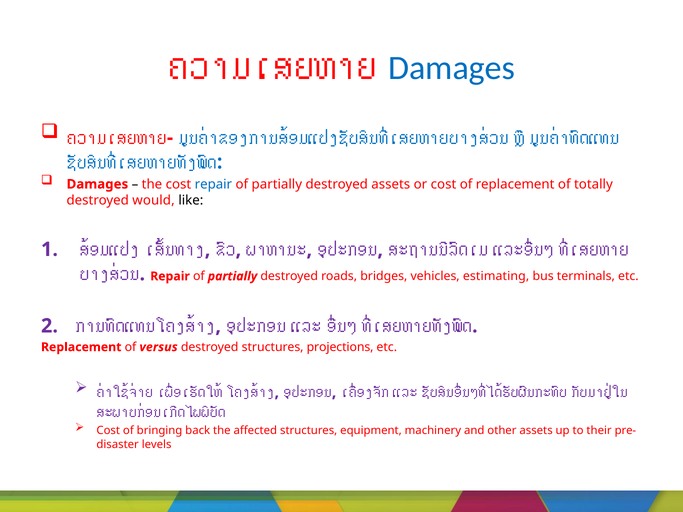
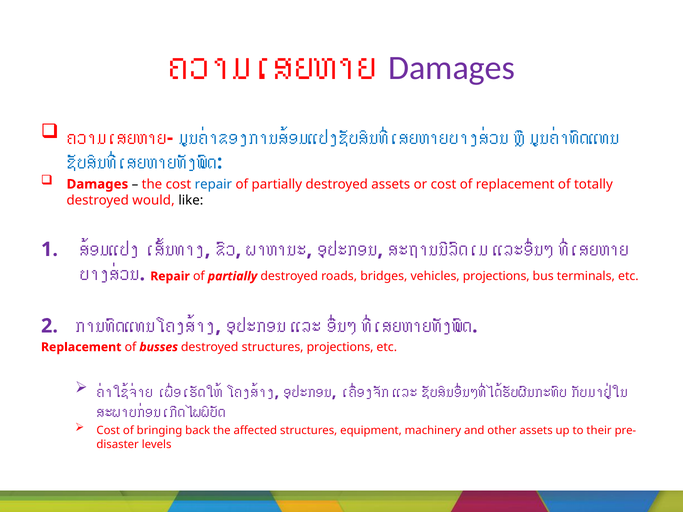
Damages colour: blue -> purple (452, 68)
vehicles estimating: estimating -> projections (496, 276)
versus: versus -> busses (159, 347)
